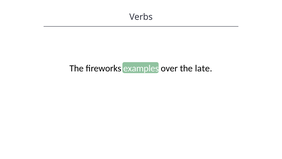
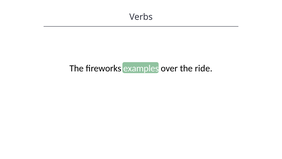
late: late -> ride (204, 68)
